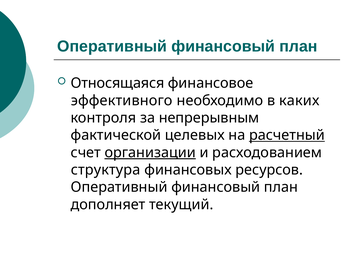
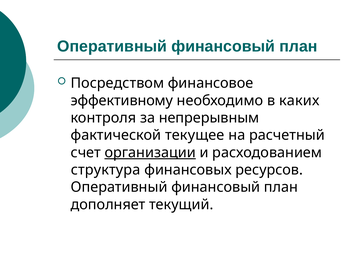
Относящаяся: Относящаяся -> Посредством (117, 83)
эффективного: эффективного -> эффективному (122, 100)
целевых: целевых -> текущее (195, 135)
расчетный underline: present -> none (287, 135)
